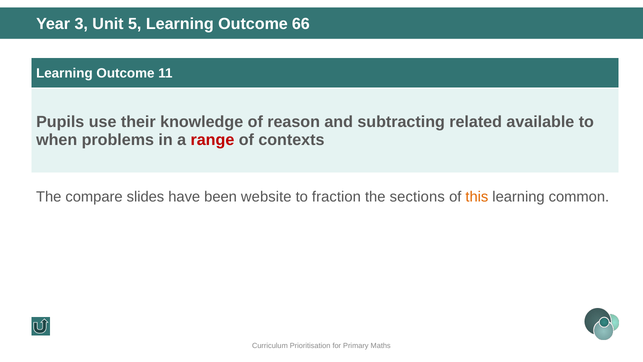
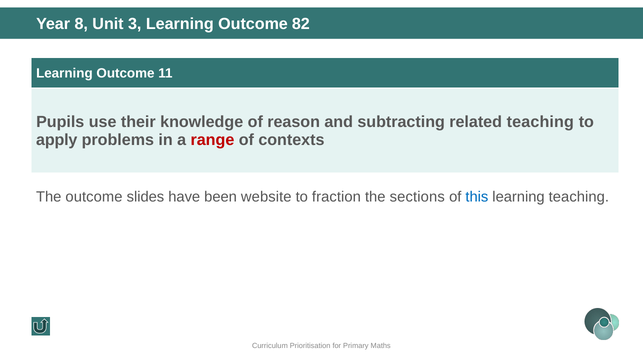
3: 3 -> 8 (81, 24)
5: 5 -> 3 (135, 24)
66: 66 -> 82 (301, 24)
related available: available -> teaching (540, 122)
when: when -> apply (57, 140)
The compare: compare -> outcome (94, 197)
this colour: orange -> blue (477, 197)
learning common: common -> teaching (579, 197)
